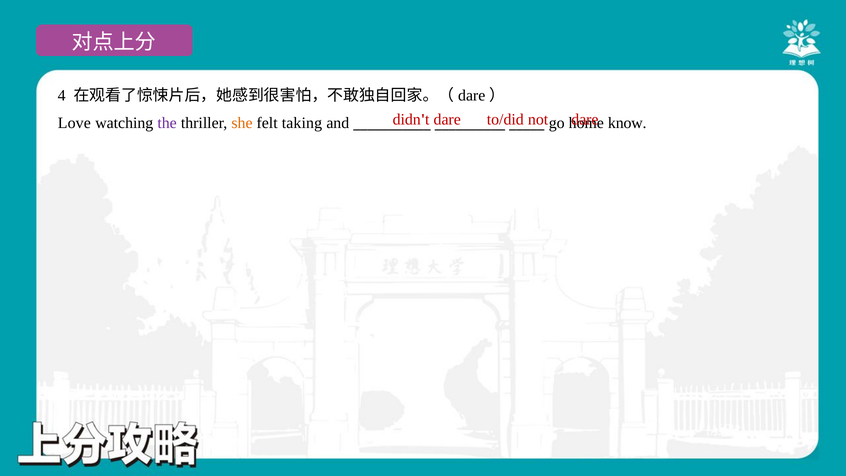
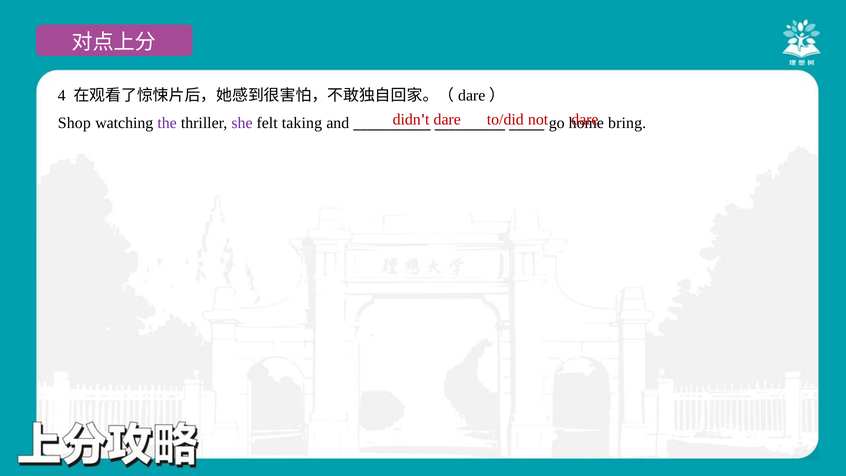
Love: Love -> Shop (74, 123)
she colour: orange -> purple (242, 123)
know: know -> bring (627, 123)
